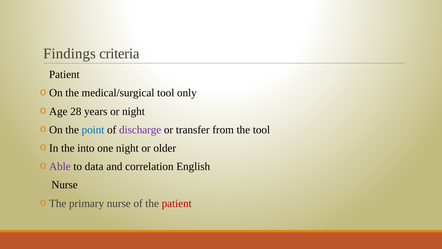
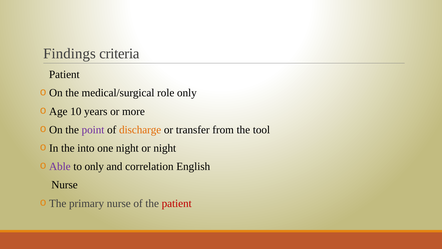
medical/surgical tool: tool -> role (166, 93)
28: 28 -> 10 (76, 111)
or night: night -> more (133, 111)
point colour: blue -> purple (93, 130)
discharge colour: purple -> orange (140, 130)
or older: older -> night (165, 148)
to data: data -> only (94, 166)
